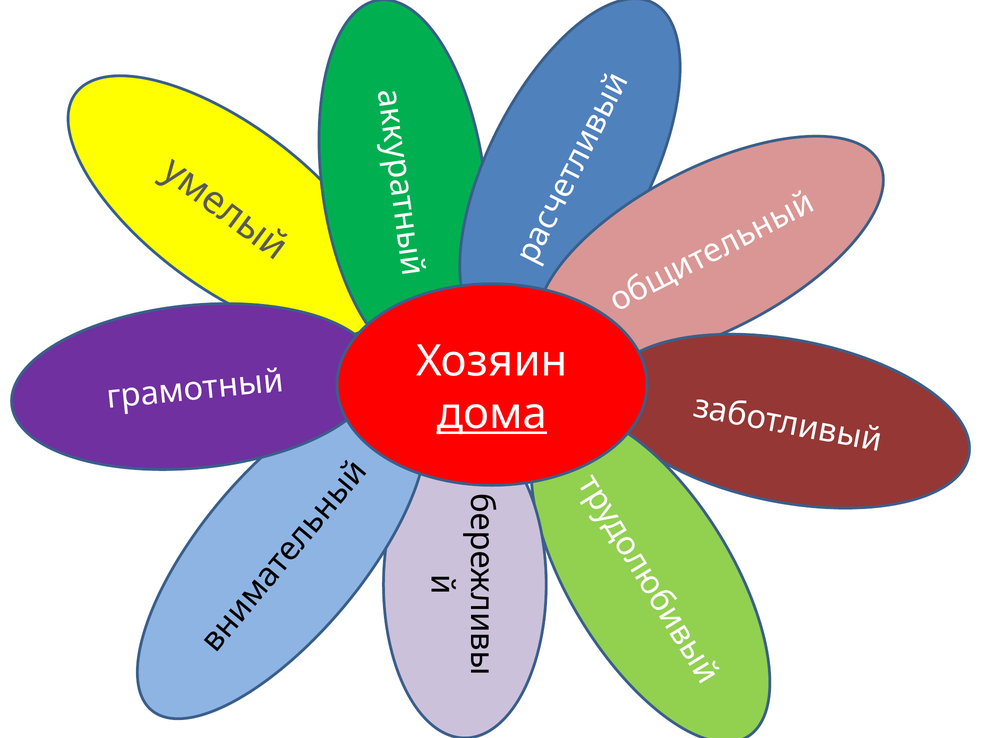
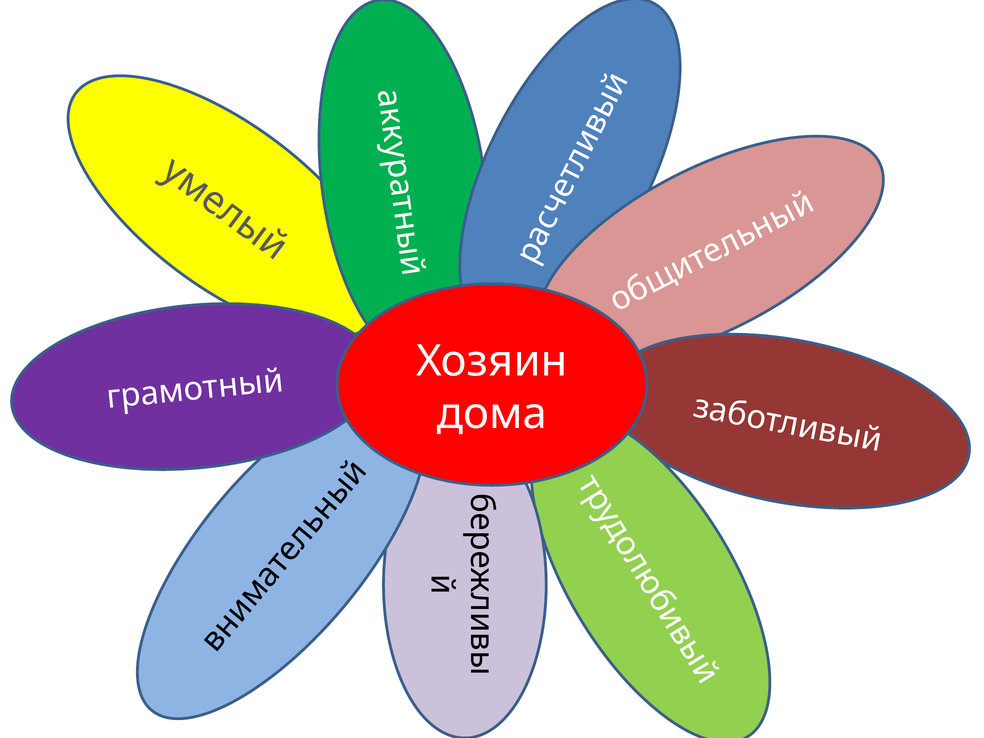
дома underline: present -> none (492, 414)
